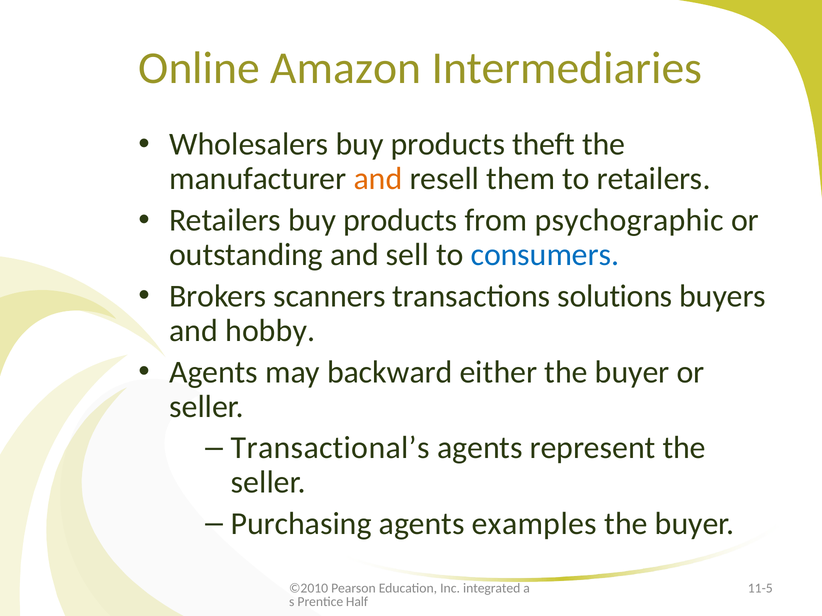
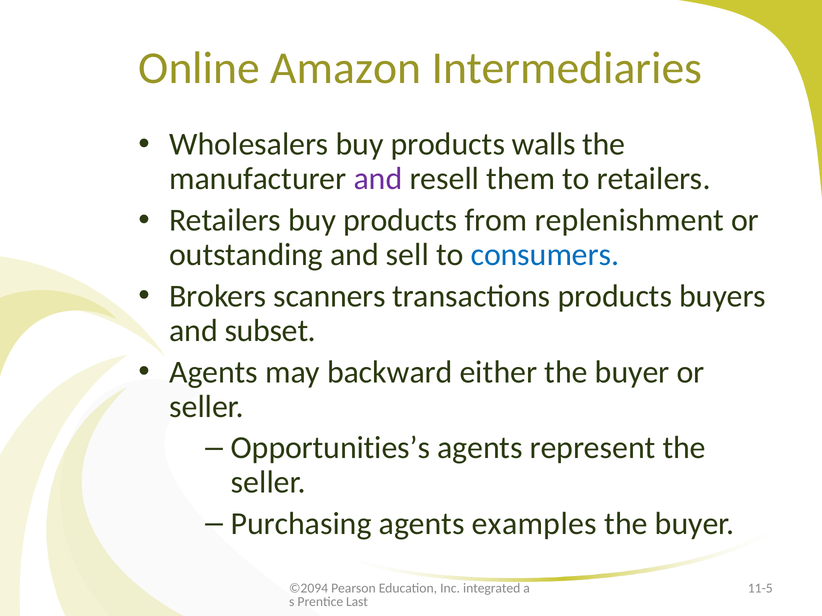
theft: theft -> walls (544, 144)
and colour: orange -> purple (378, 179)
psychographic: psychographic -> replenishment (629, 220)
transactions solutions: solutions -> products (615, 296)
hobby: hobby -> subset (270, 331)
Transactional’s: Transactional’s -> Opportunities’s (330, 448)
©2010: ©2010 -> ©2094 (309, 589)
Half: Half -> Last (357, 602)
